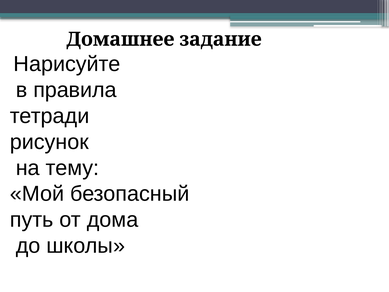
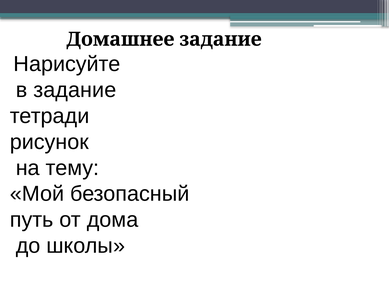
в правила: правила -> задание (75, 90)
